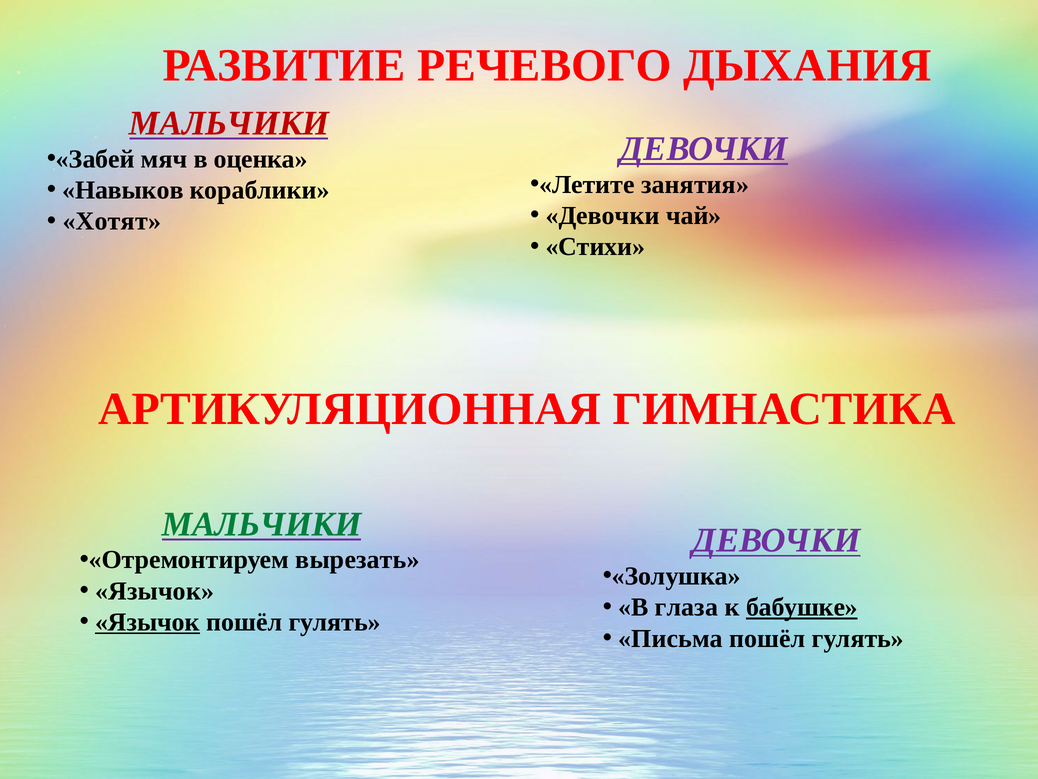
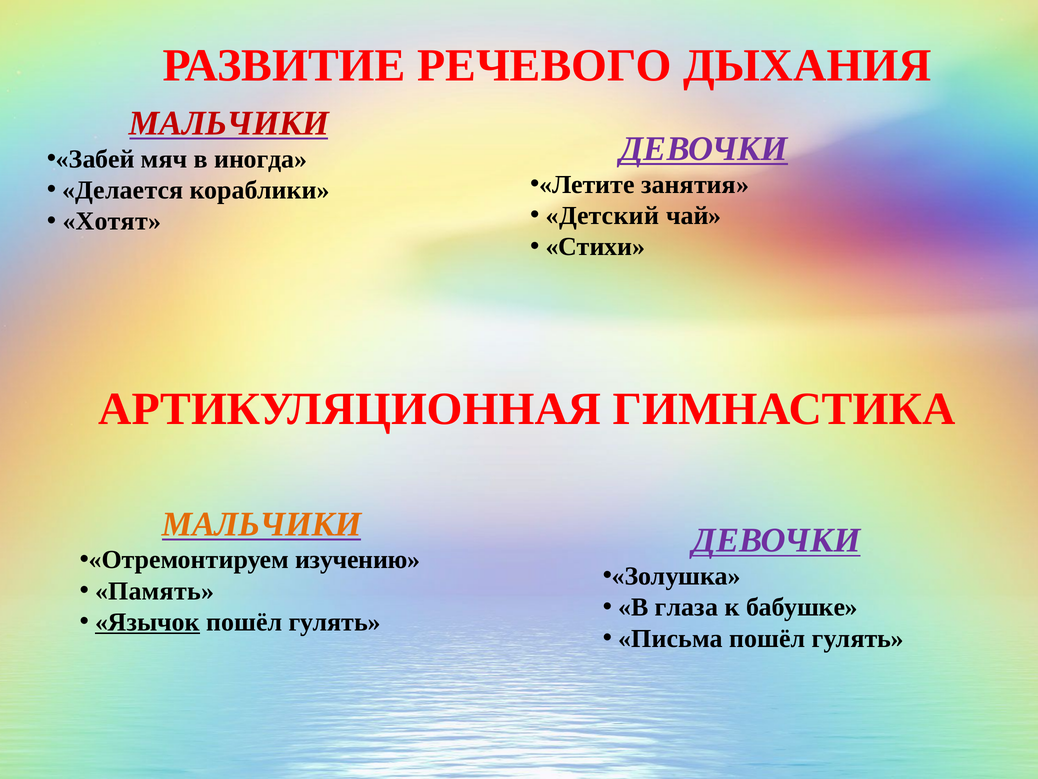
оценка: оценка -> иногда (261, 159)
Навыков: Навыков -> Делается (123, 190)
Девочки: Девочки -> Детский (602, 216)
МАЛЬЧИКИ colour: green -> orange (262, 524)
вырезать: вырезать -> изучению (358, 559)
Язычок: Язычок -> Память (155, 591)
бабушке underline: present -> none (802, 607)
